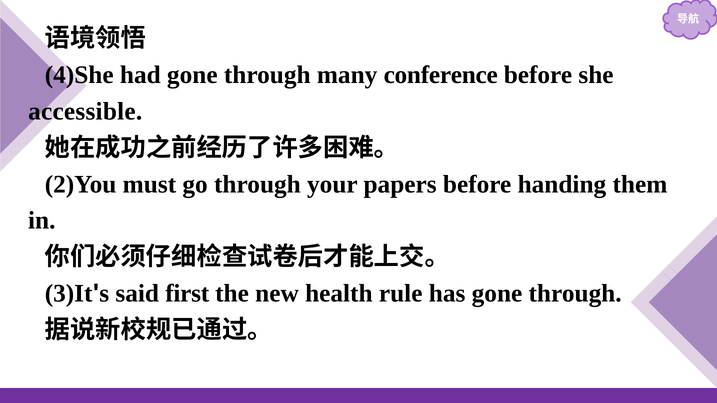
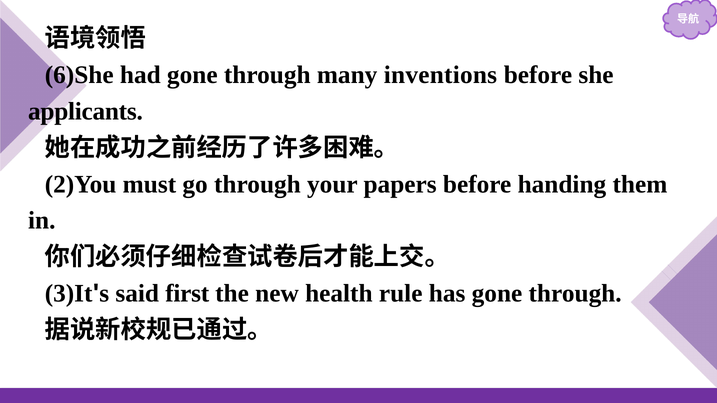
4)She: 4)She -> 6)She (79, 75)
conference: conference -> inventions (440, 75)
accessible: accessible -> applicants (85, 111)
